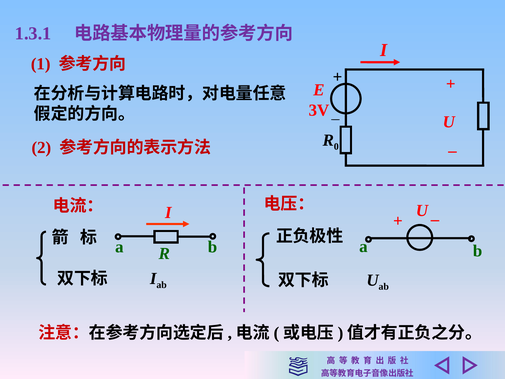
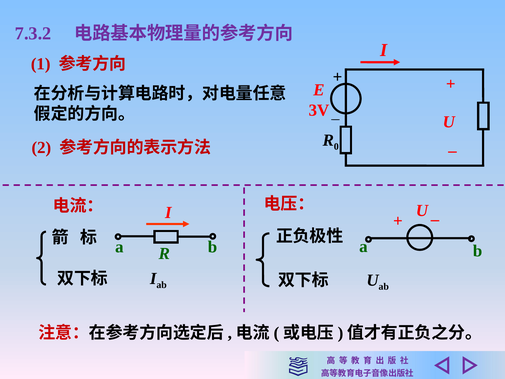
1.3.1: 1.3.1 -> 7.3.2 (33, 33)
